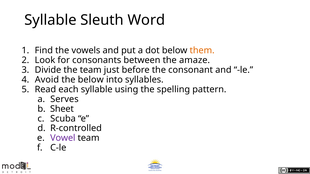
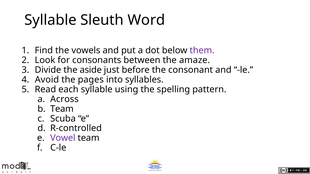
them colour: orange -> purple (202, 50)
the team: team -> aside (91, 70)
the below: below -> pages (91, 80)
Serves: Serves -> Across (64, 99)
Sheet: Sheet -> Team (62, 109)
